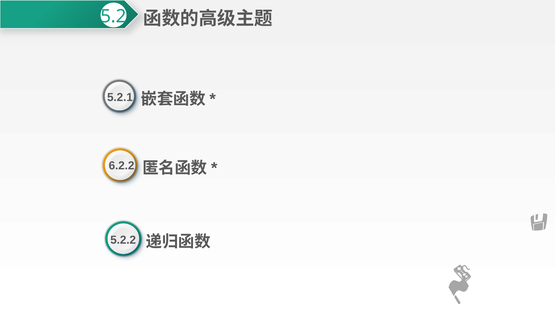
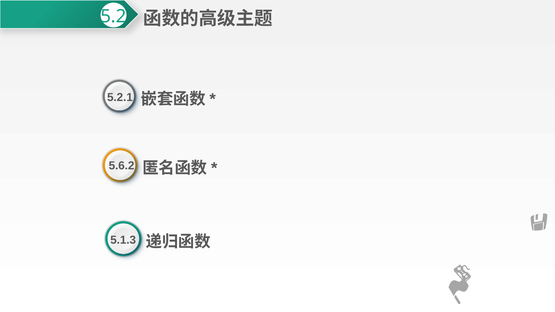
6.2.2: 6.2.2 -> 5.6.2 (122, 166)
5.2.2: 5.2.2 -> 5.1.3 (123, 240)
